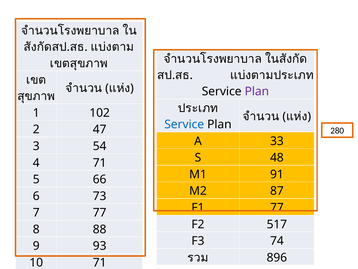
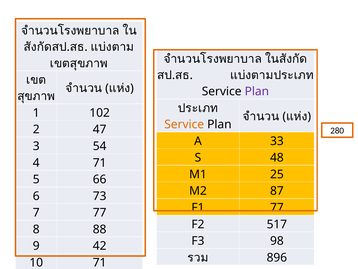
Service colour: blue -> orange (184, 124)
91: 91 -> 25 (277, 174)
74: 74 -> 98 (277, 241)
93: 93 -> 42 (100, 246)
